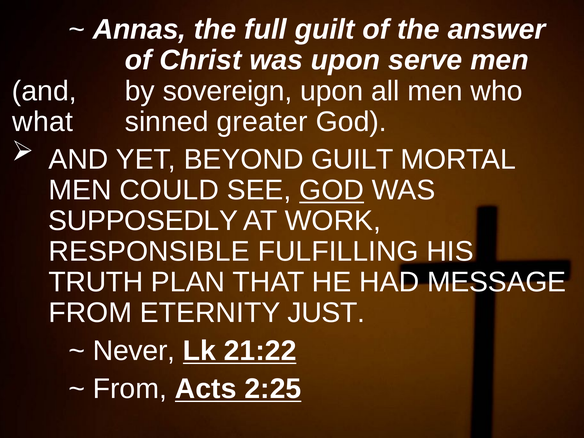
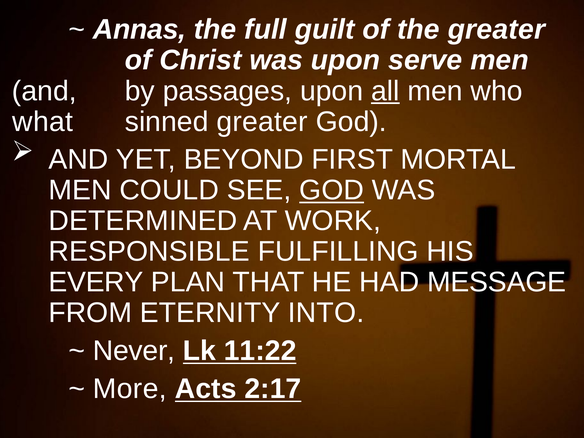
the answer: answer -> greater (497, 30)
sovereign: sovereign -> passages (227, 91)
all underline: none -> present (385, 91)
BEYOND GUILT: GUILT -> FIRST (352, 160)
SUPPOSEDLY: SUPPOSEDLY -> DETERMINED (143, 221)
TRUTH: TRUTH -> EVERY (96, 282)
JUST: JUST -> INTO (326, 313)
21:22: 21:22 -> 11:22 (260, 351)
From: From -> More (130, 389)
2:25: 2:25 -> 2:17 (273, 389)
